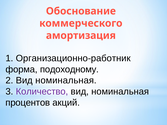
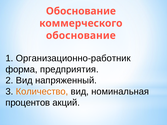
амортизация: амортизация -> обоснование (81, 36)
подоходному: подоходному -> предприятия (69, 69)
2 Вид номинальная: номинальная -> напряженный (66, 81)
Количество colour: purple -> orange (42, 92)
